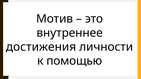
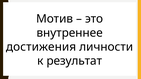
помощью: помощью -> результат (74, 61)
